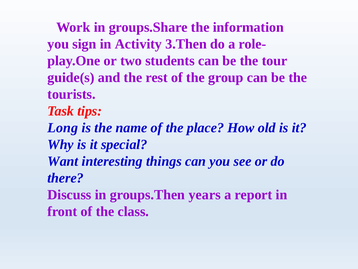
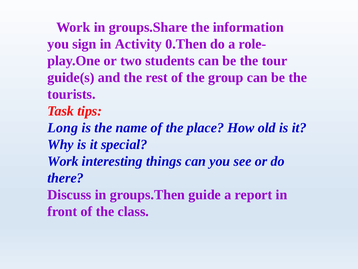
3.Then: 3.Then -> 0.Then (186, 44)
Want: Want -> Work (63, 161)
years: years -> guide (205, 194)
